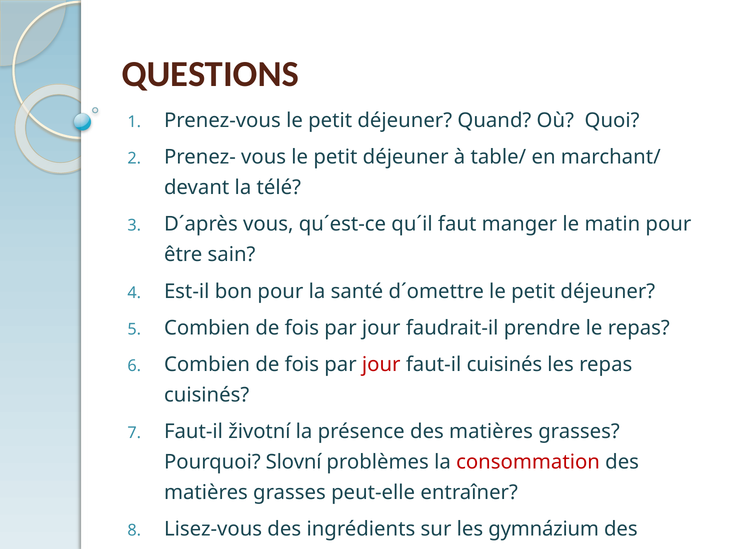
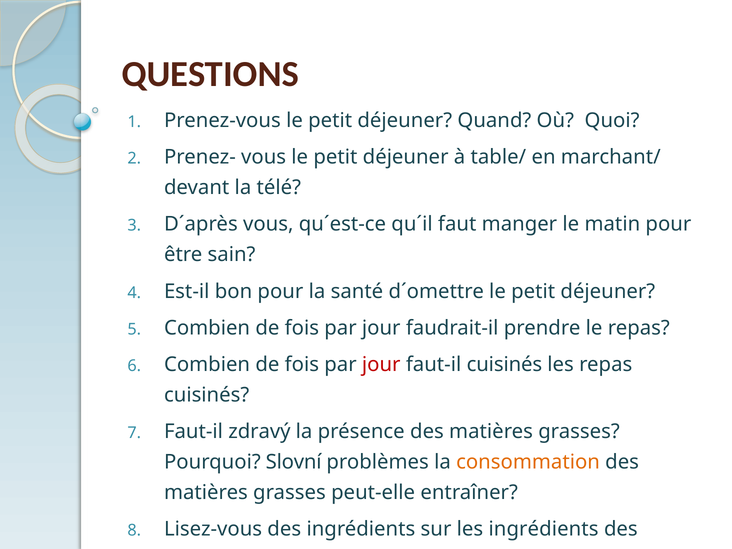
životní: životní -> zdravý (259, 432)
consommation colour: red -> orange (528, 462)
les gymnázium: gymnázium -> ingrédients (544, 529)
